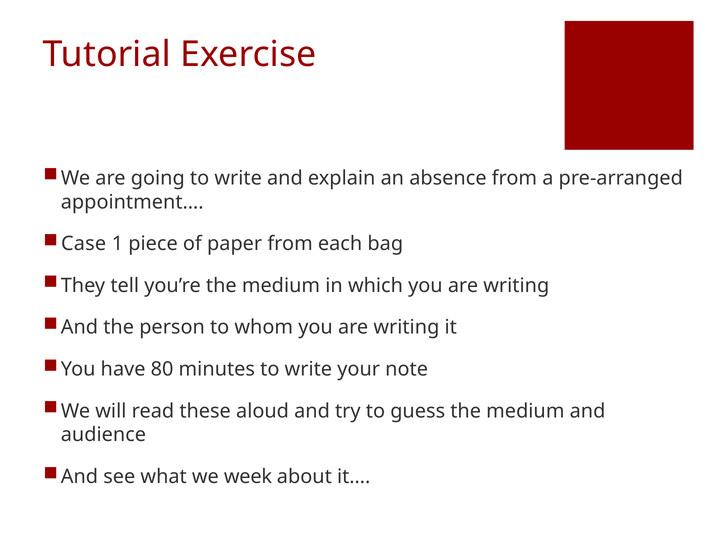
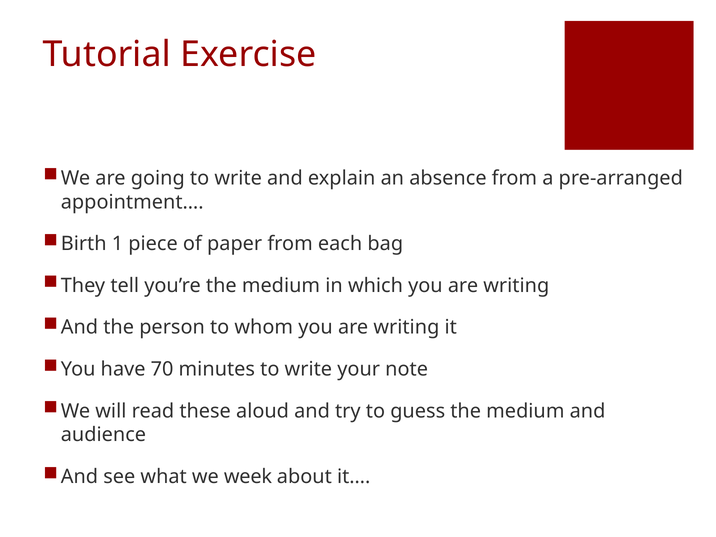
Case: Case -> Birth (84, 244)
80: 80 -> 70 (162, 369)
